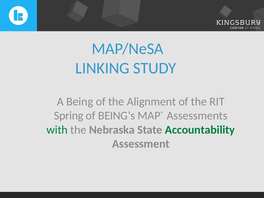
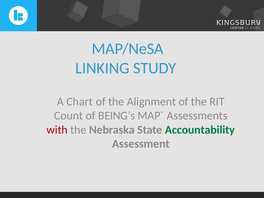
Being: Being -> Chart (80, 102)
Spring: Spring -> Count (69, 116)
with colour: green -> red (57, 130)
